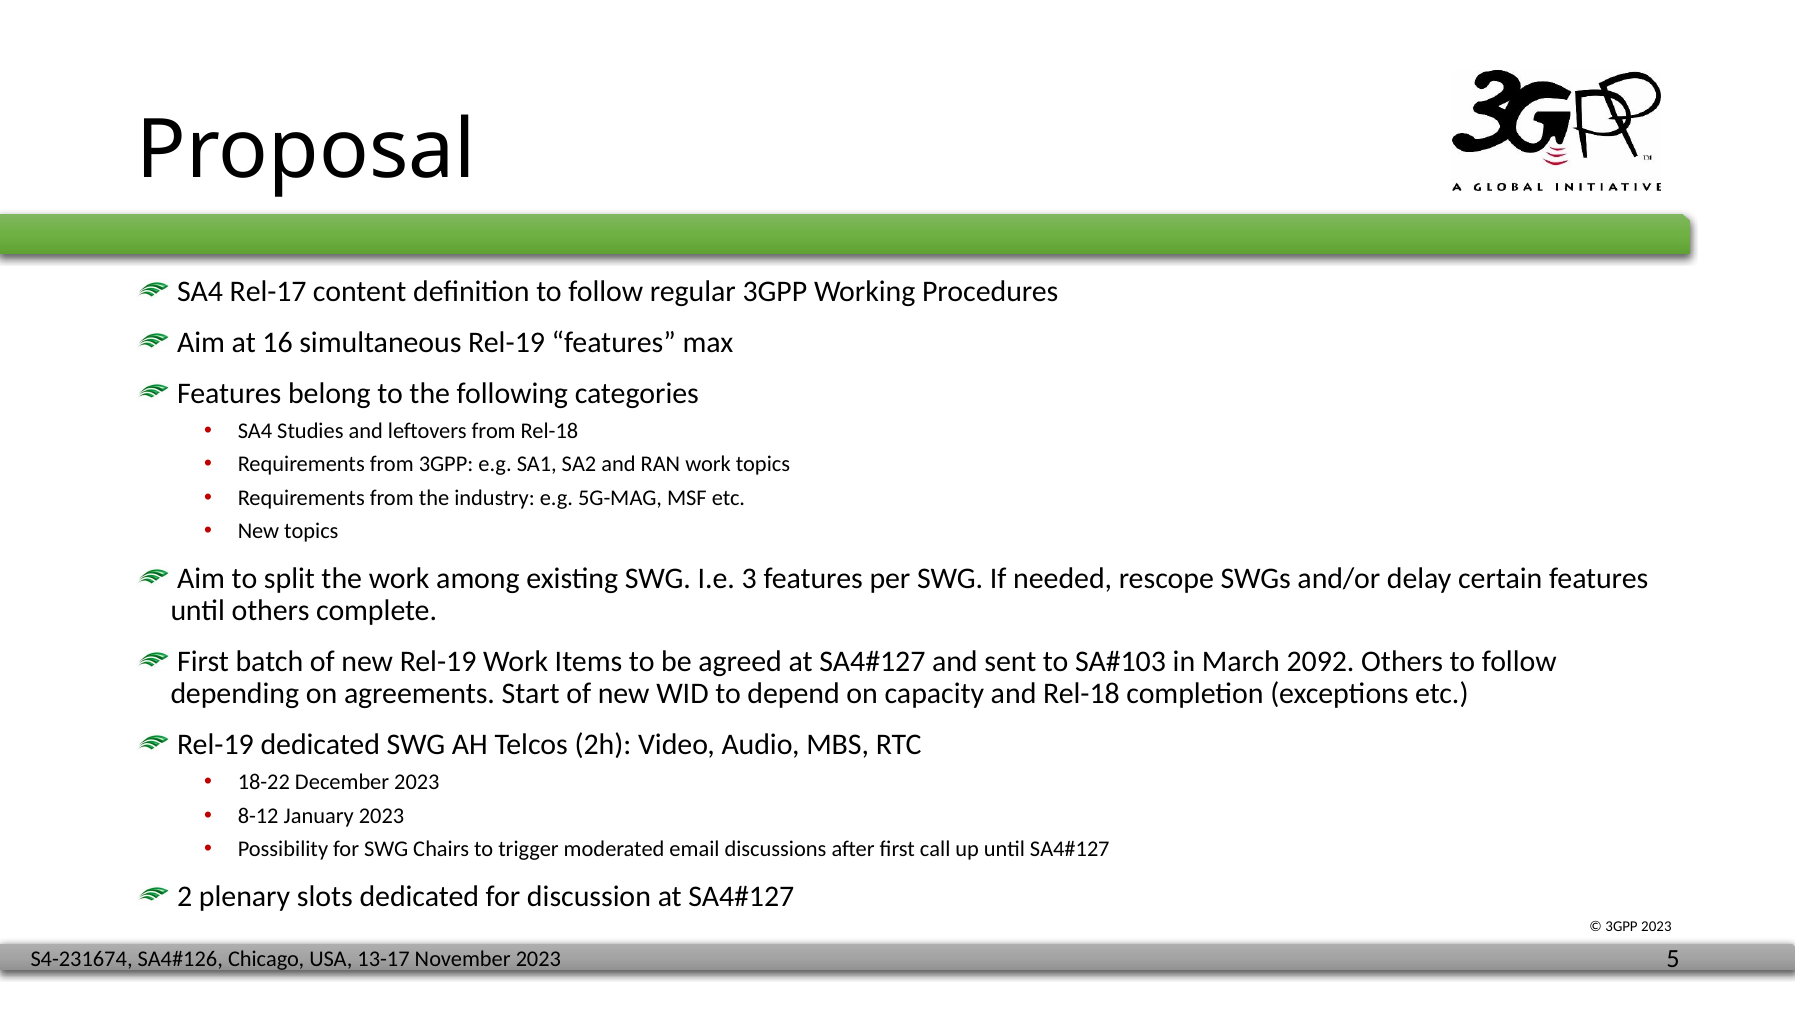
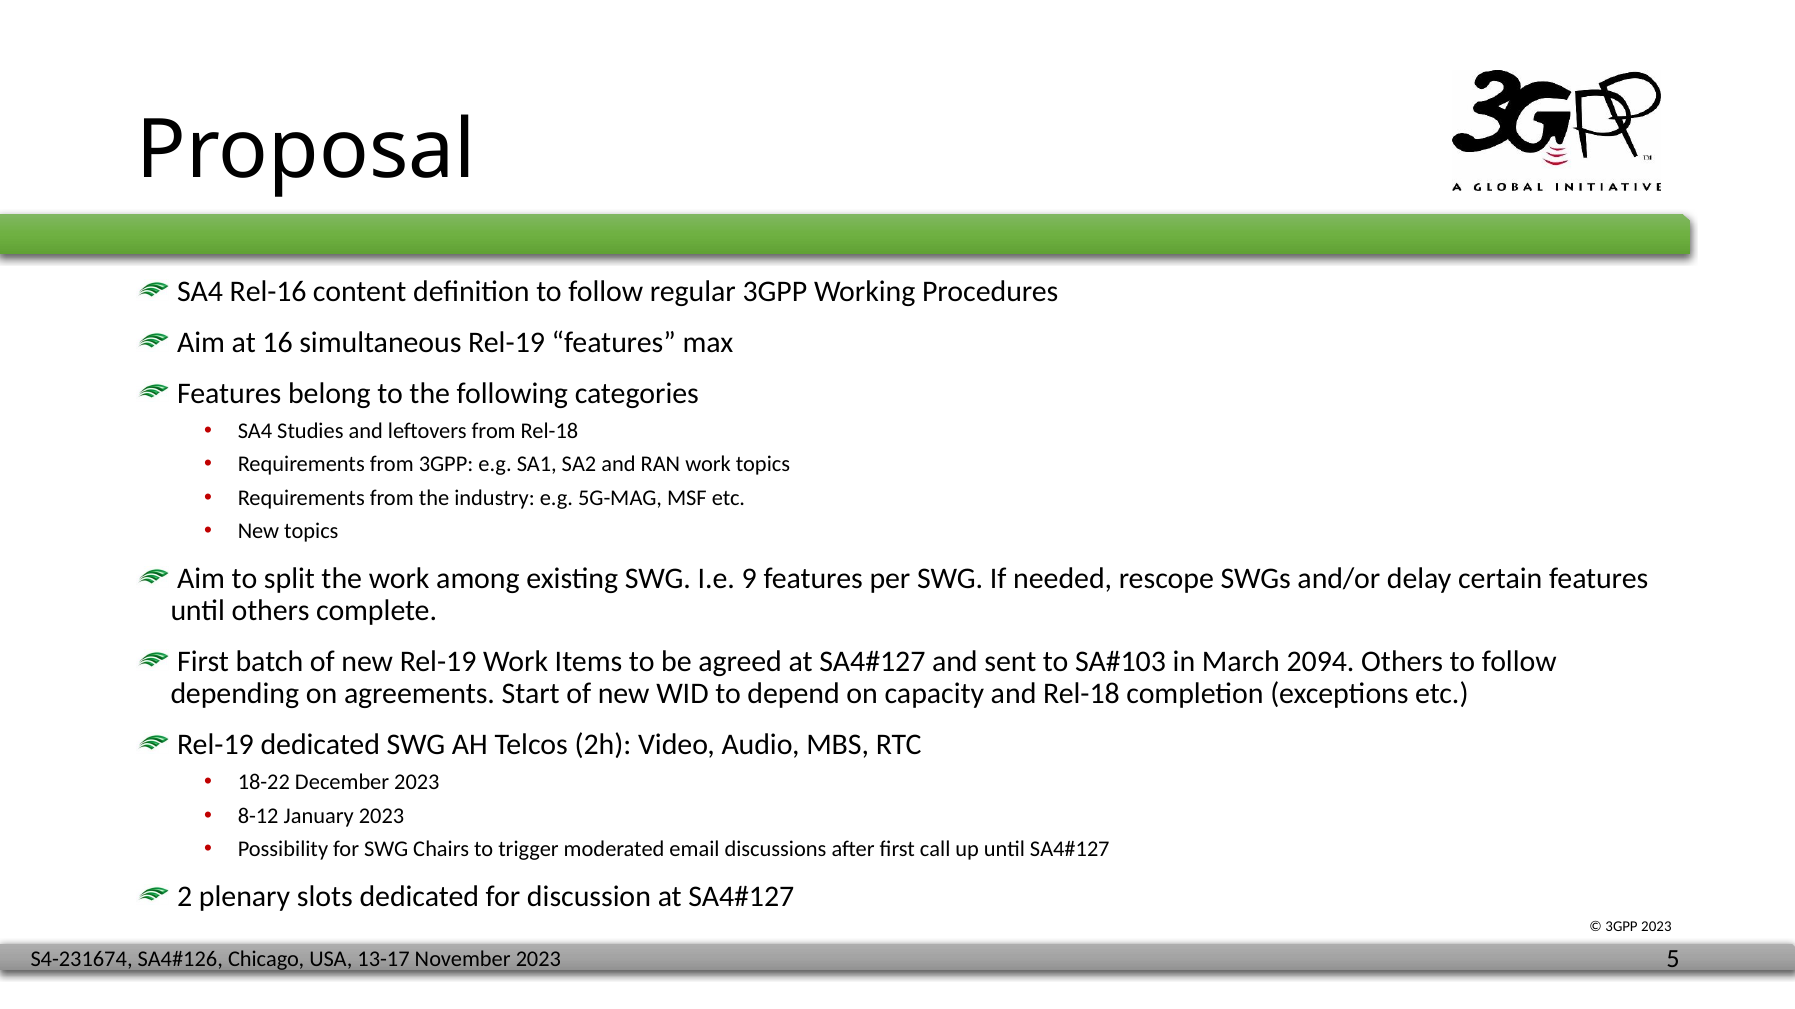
Rel-17: Rel-17 -> Rel-16 (268, 291)
3: 3 -> 9 (749, 579)
2092: 2092 -> 2094 (1321, 662)
